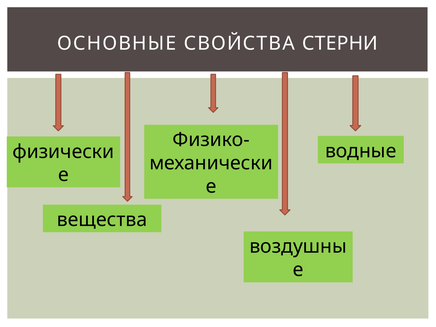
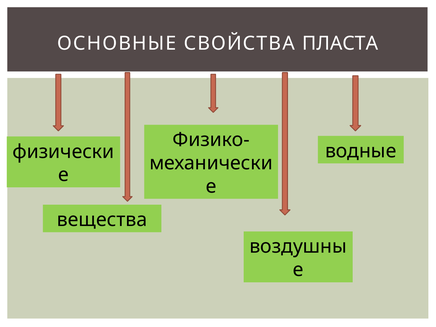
СТЕРНИ: СТЕРНИ -> ПЛАСТА (340, 43)
